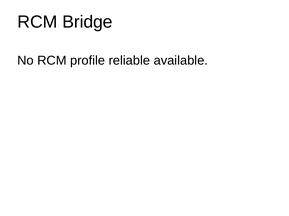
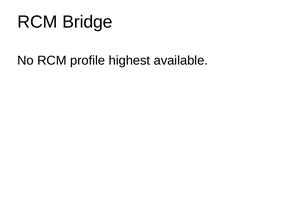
reliable: reliable -> highest (129, 61)
